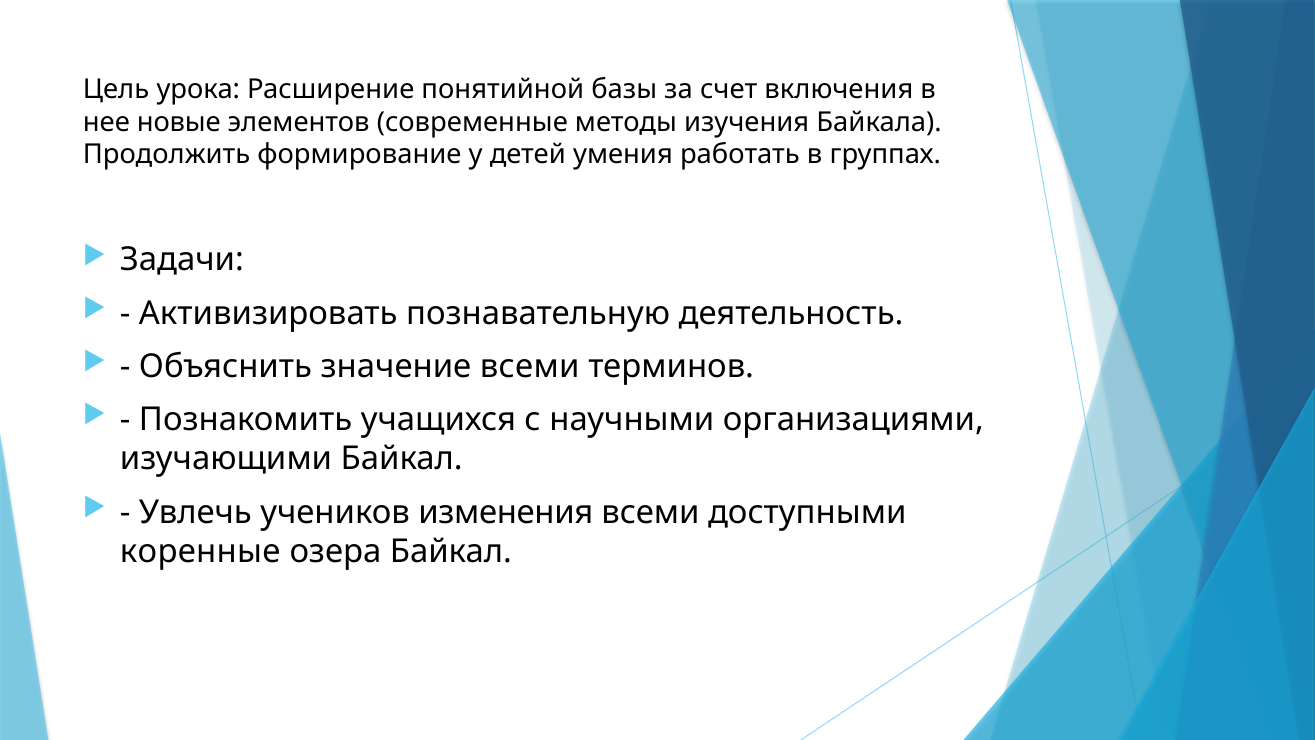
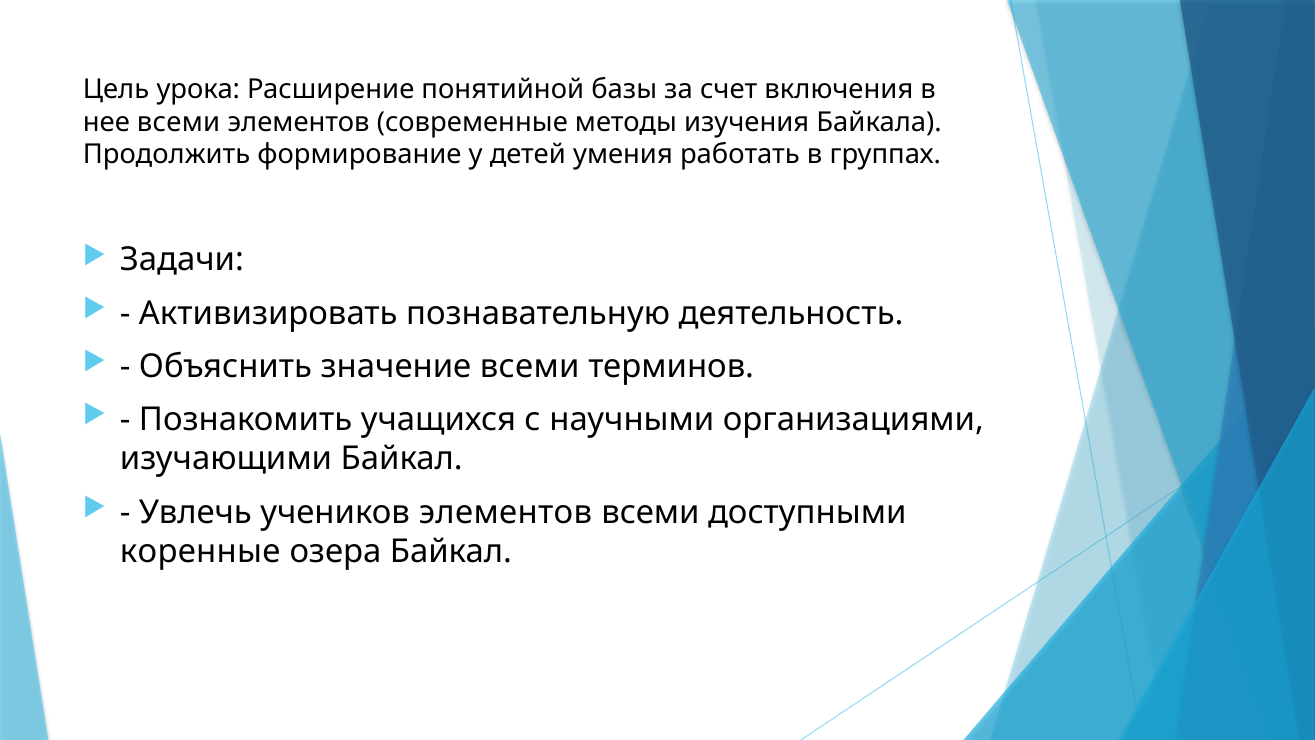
нее новые: новые -> всеми (179, 122)
учеников изменения: изменения -> элементов (506, 512)
